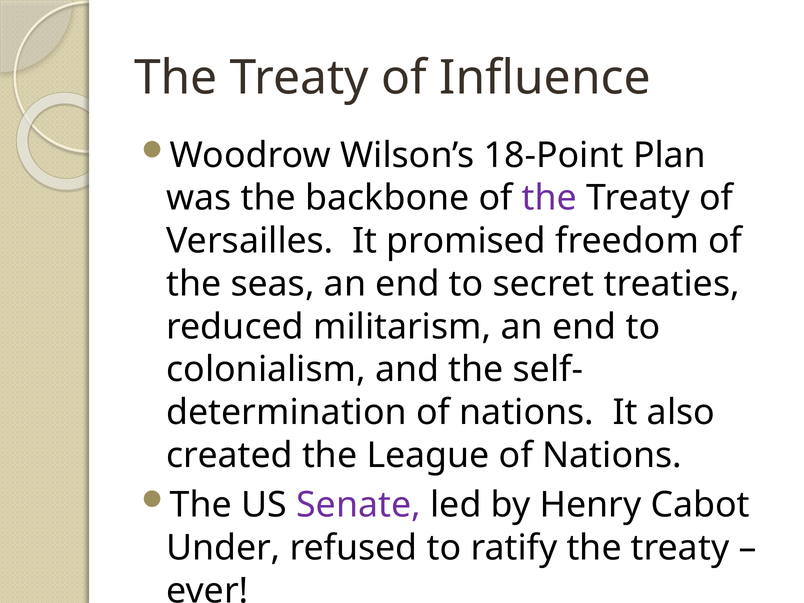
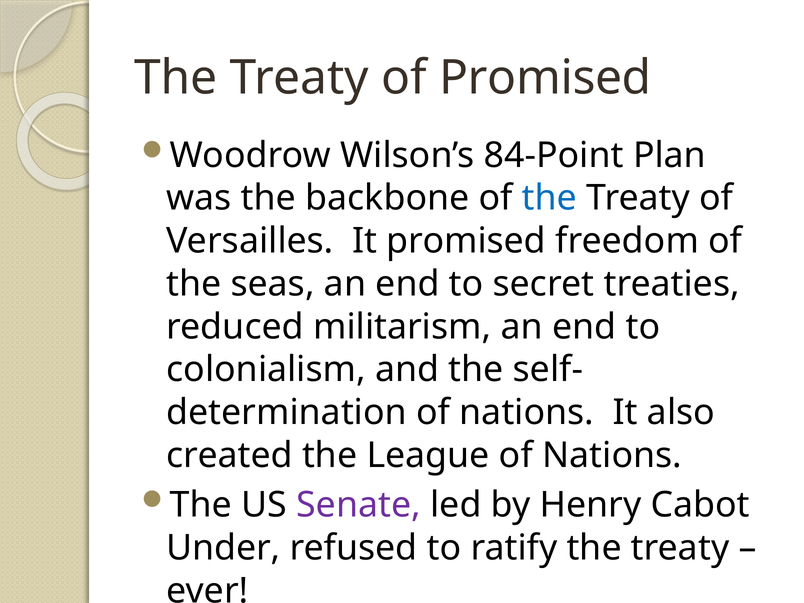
of Influence: Influence -> Promised (545, 78)
18-Point: 18-Point -> 84-Point (554, 155)
the colour: purple -> blue (550, 198)
